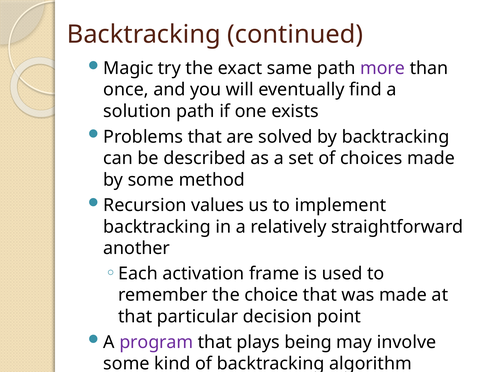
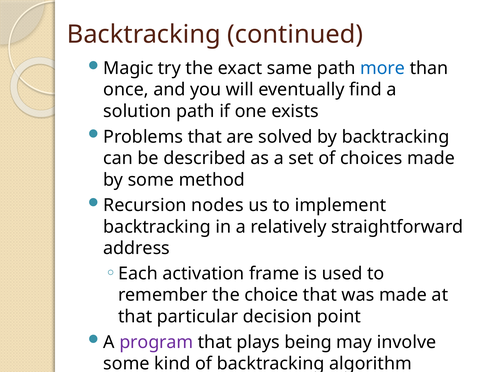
more colour: purple -> blue (383, 68)
values: values -> nodes (217, 205)
another: another -> address (137, 248)
